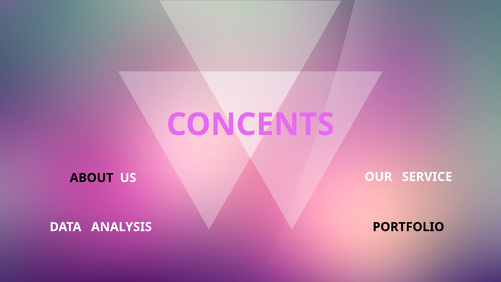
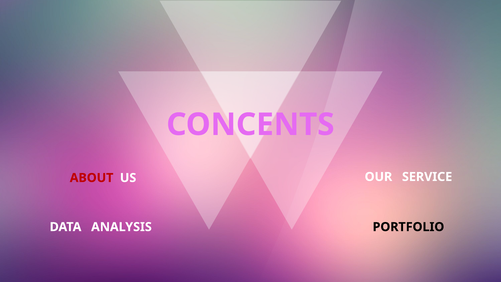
ABOUT colour: black -> red (92, 178)
